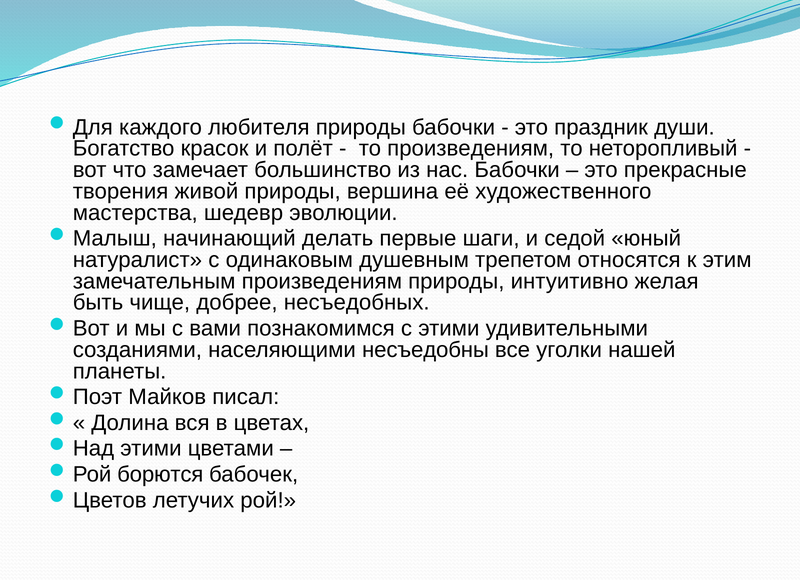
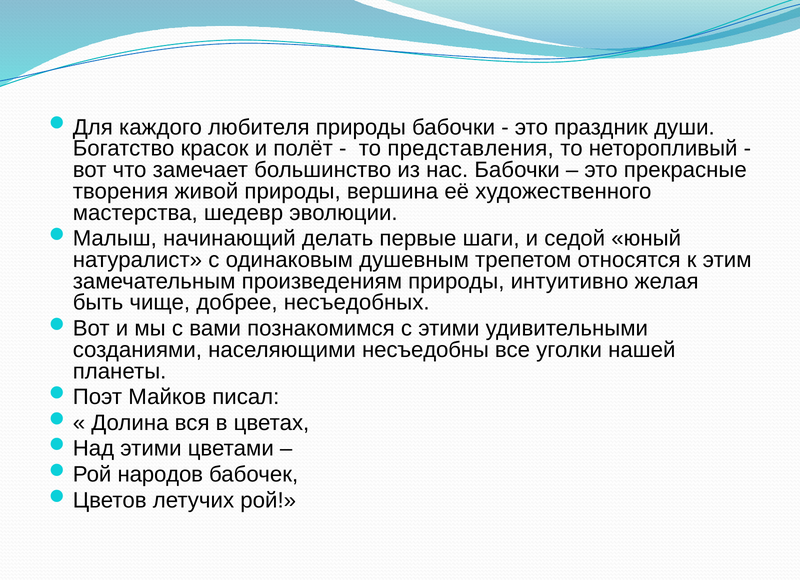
то произведениям: произведениям -> представления (471, 148)
борются: борются -> народов (160, 474)
